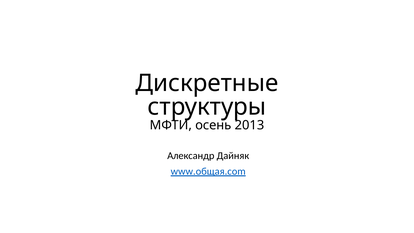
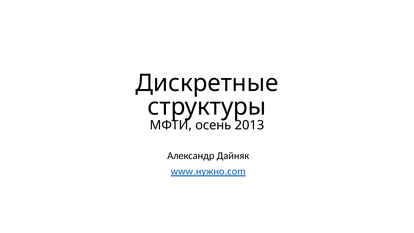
www.общая.com: www.общая.com -> www.нужно.com (208, 171)
